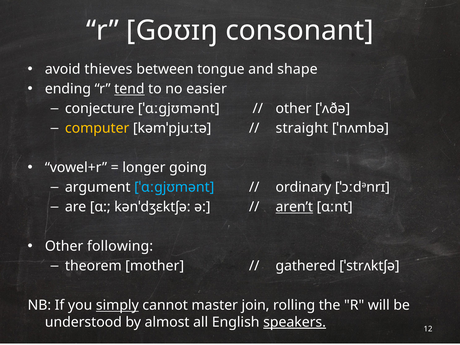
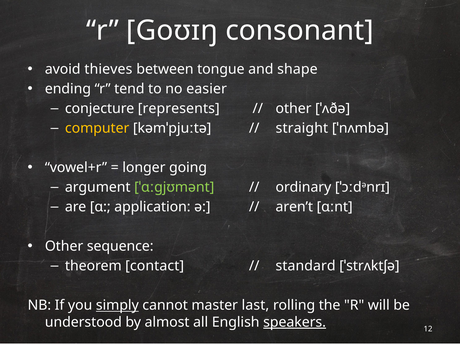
tend underline: present -> none (129, 89)
conjecture ˈɑːgjʊmənt: ˈɑːgjʊmənt -> represents (179, 109)
ˈɑːgjʊmənt colour: light blue -> light green (174, 187)
kənˈdʒɛktʃə: kənˈdʒɛktʃə -> application (152, 207)
aren’t underline: present -> none (294, 207)
following: following -> sequence (120, 246)
mother: mother -> contact (155, 266)
gathered: gathered -> standard (306, 266)
join: join -> last (255, 305)
